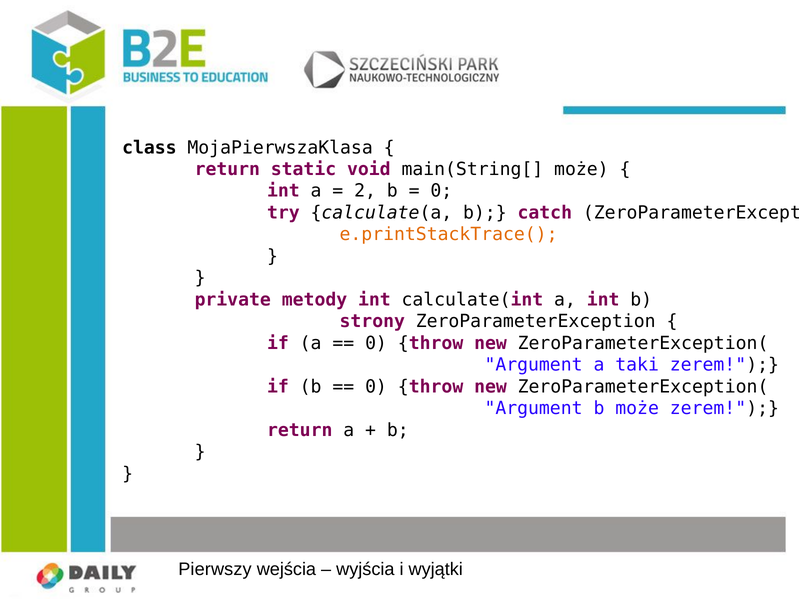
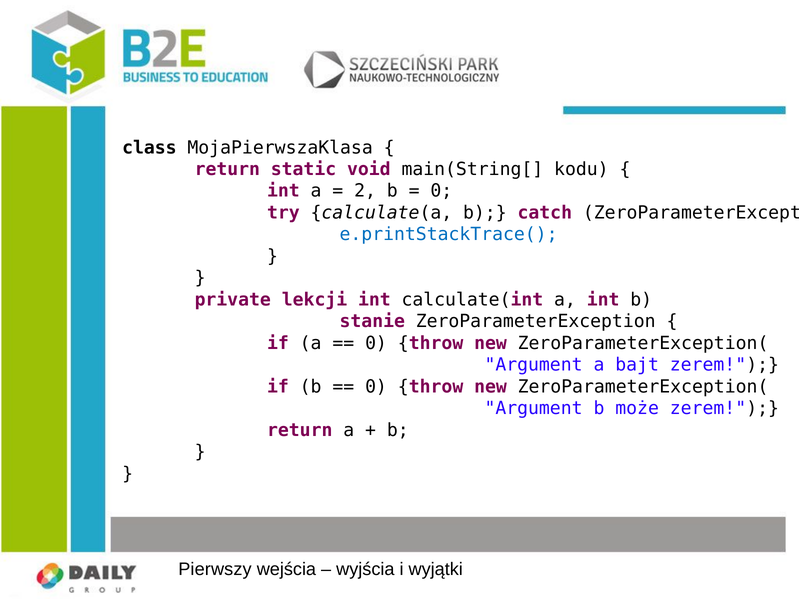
main(String[ może: może -> kodu (581, 169)
e.printStackTrace( colour: orange -> blue (449, 235)
metody: metody -> lekcji (315, 300)
strony: strony -> stanie (372, 322)
taki: taki -> bajt (637, 365)
